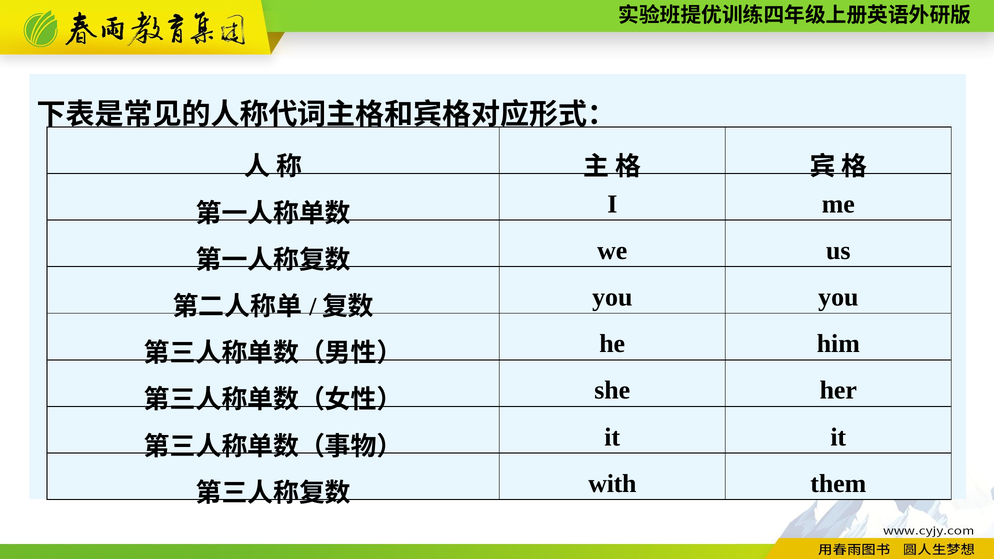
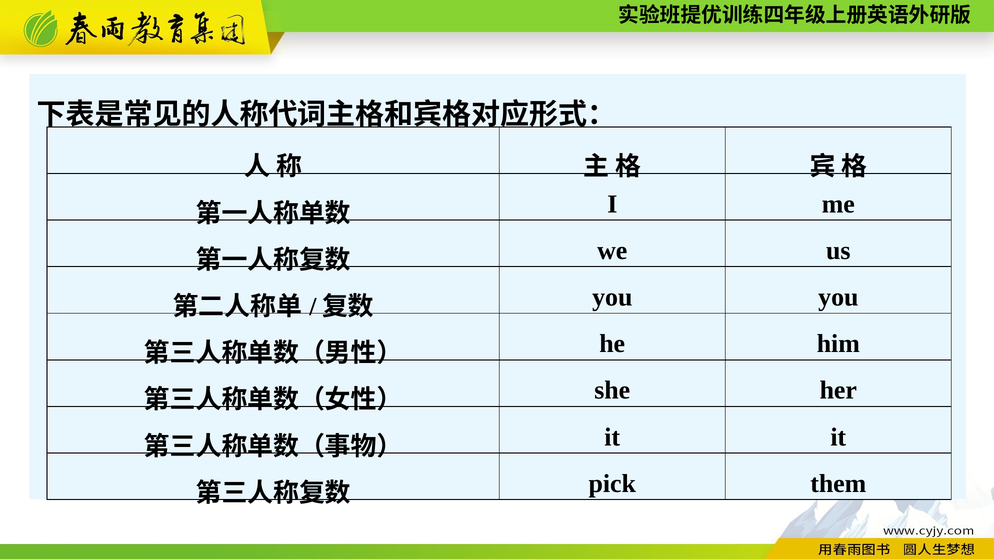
with: with -> pick (612, 484)
